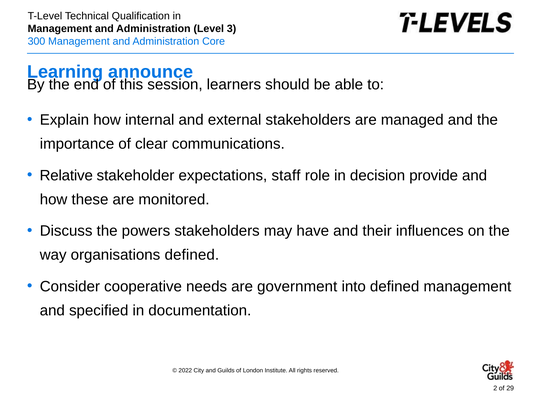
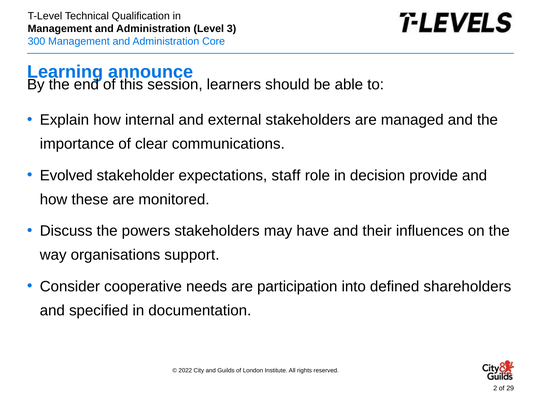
Relative: Relative -> Evolved (66, 175)
organisations defined: defined -> support (192, 255)
government: government -> participation (297, 286)
defined management: management -> shareholders (467, 286)
